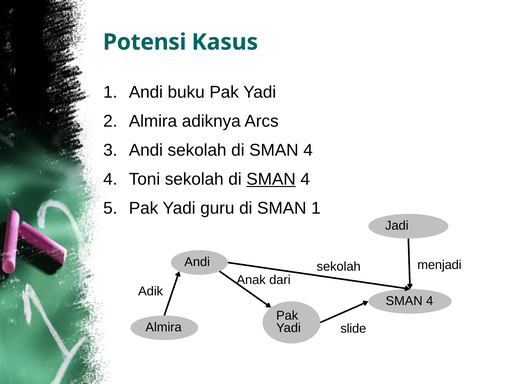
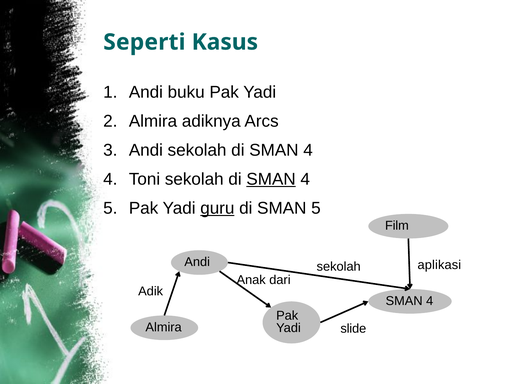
Potensi: Potensi -> Seperti (144, 42)
guru underline: none -> present (217, 208)
SMAN 1: 1 -> 5 (316, 208)
Jadi: Jadi -> Film (397, 226)
menjadi: menjadi -> aplikasi (439, 265)
